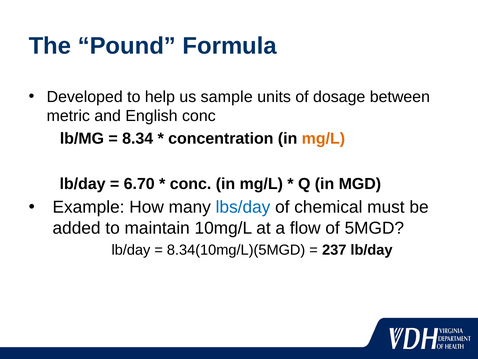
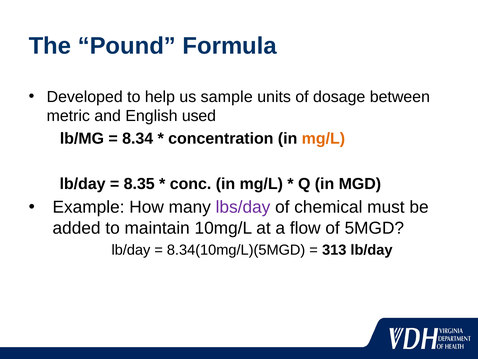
English conc: conc -> used (199, 116)
6.70: 6.70 -> 8.35 (139, 184)
lbs/day colour: blue -> purple (243, 207)
237: 237 -> 313 (334, 250)
